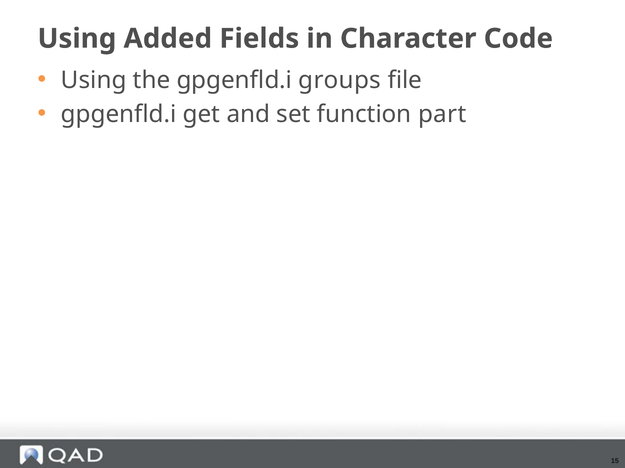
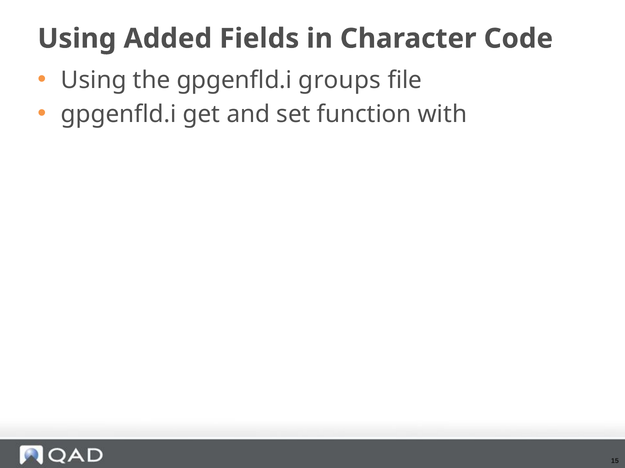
part: part -> with (442, 114)
